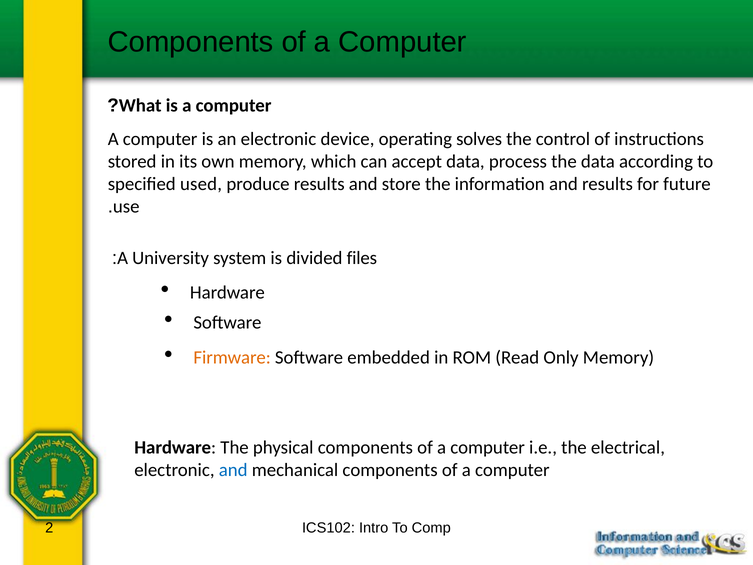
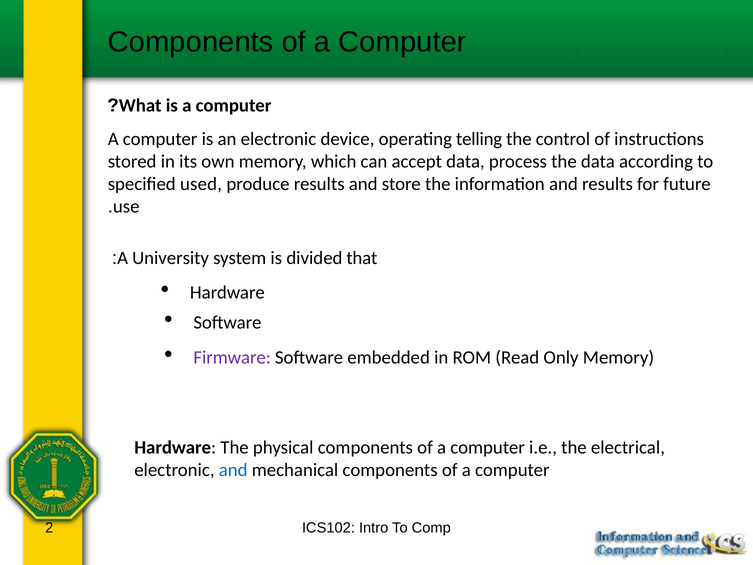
solves: solves -> telling (479, 139)
files: files -> that (362, 258)
Firmware colour: orange -> purple (232, 357)
